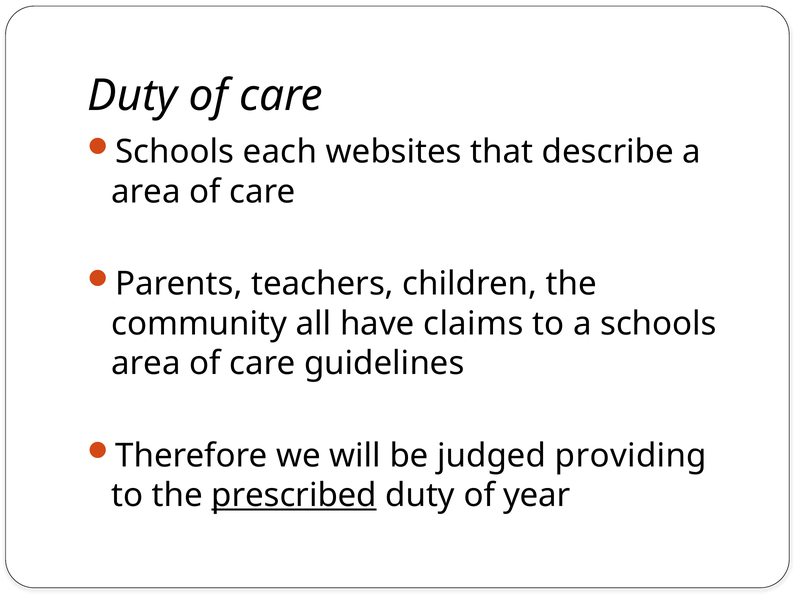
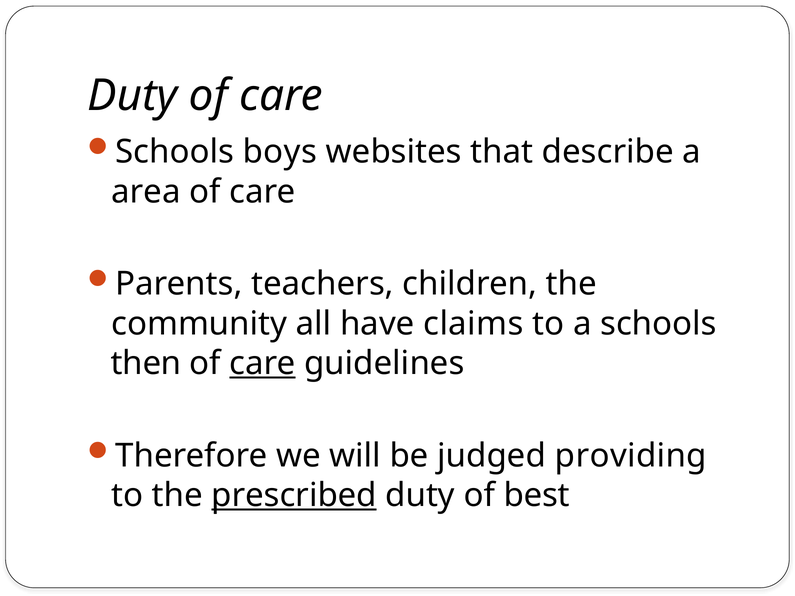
each: each -> boys (280, 152)
area: area -> then (146, 364)
care underline: none -> present (263, 364)
year: year -> best (537, 496)
